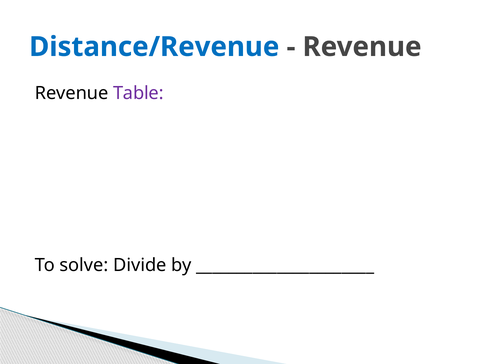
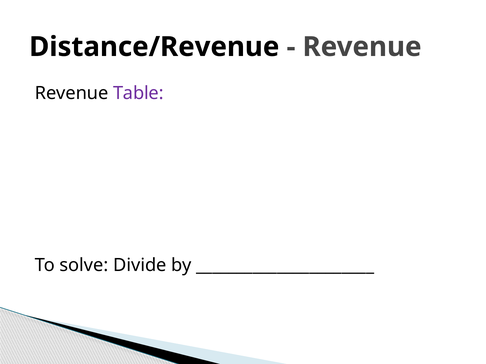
Distance/Revenue colour: blue -> black (154, 47)
